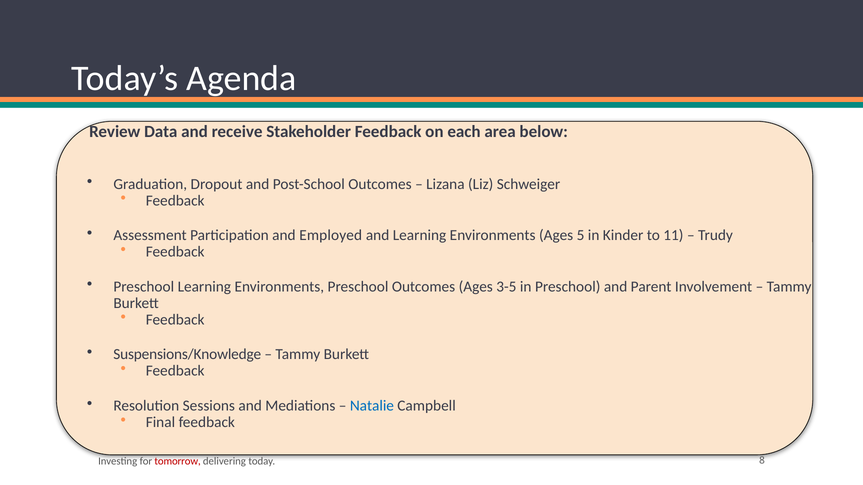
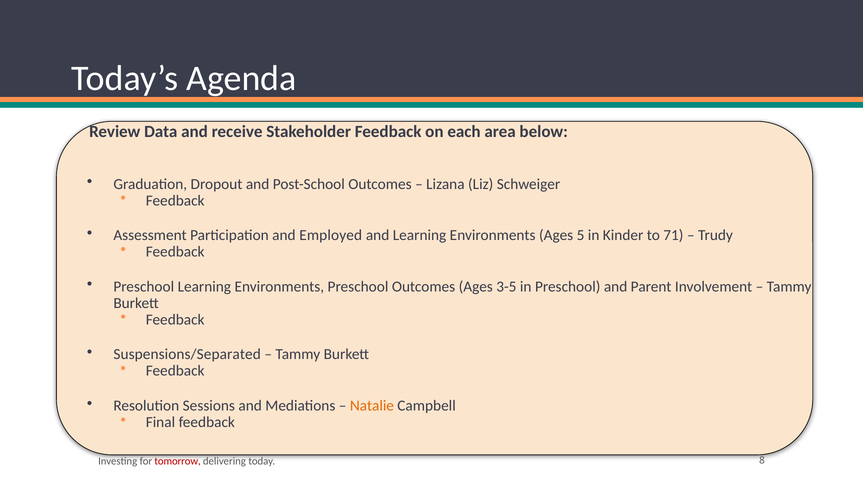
11: 11 -> 71 (673, 236)
Suspensions/Knowledge: Suspensions/Knowledge -> Suspensions/Separated (187, 355)
Natalie colour: blue -> orange (372, 406)
